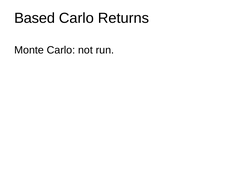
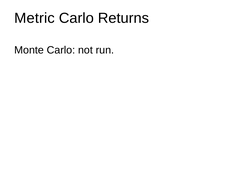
Based: Based -> Metric (35, 18)
